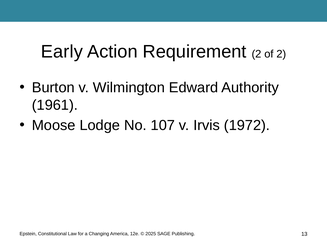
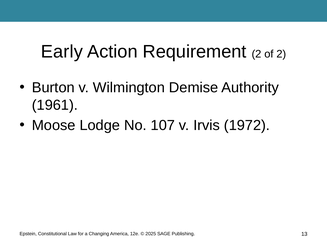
Edward: Edward -> Demise (194, 88)
